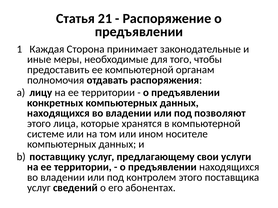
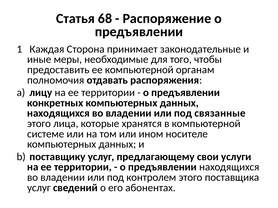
21: 21 -> 68 (105, 18)
позволяют: позволяют -> связанные (220, 113)
